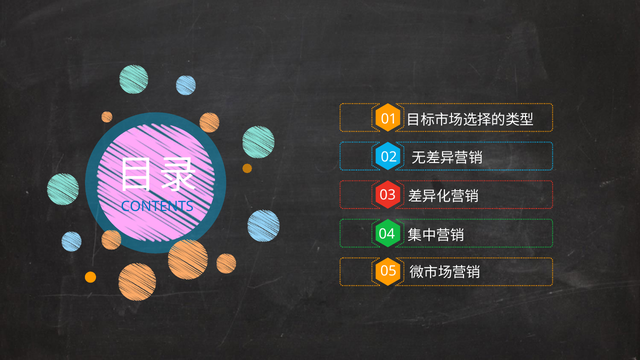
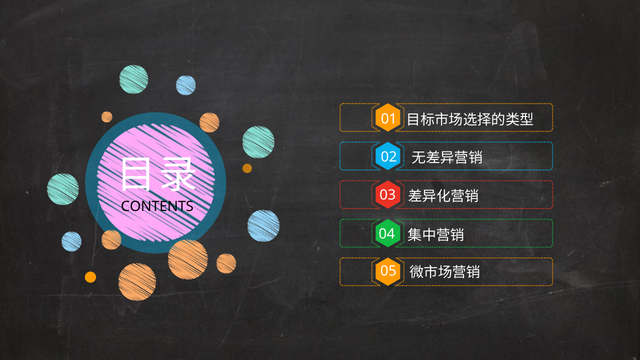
CONTENTS colour: blue -> black (157, 207)
